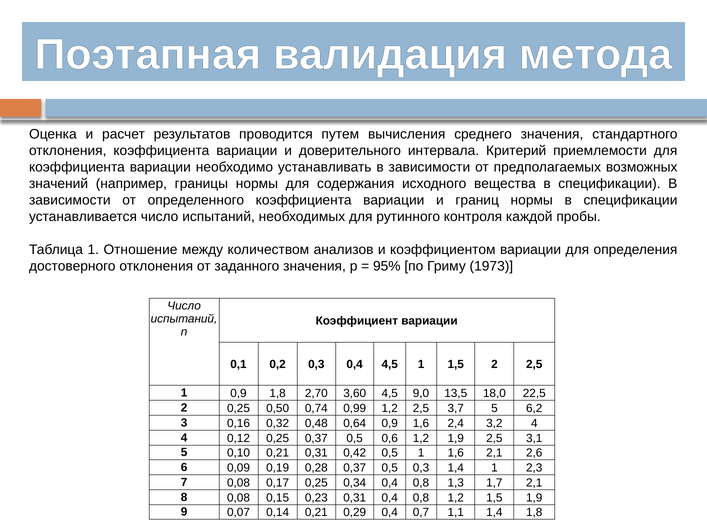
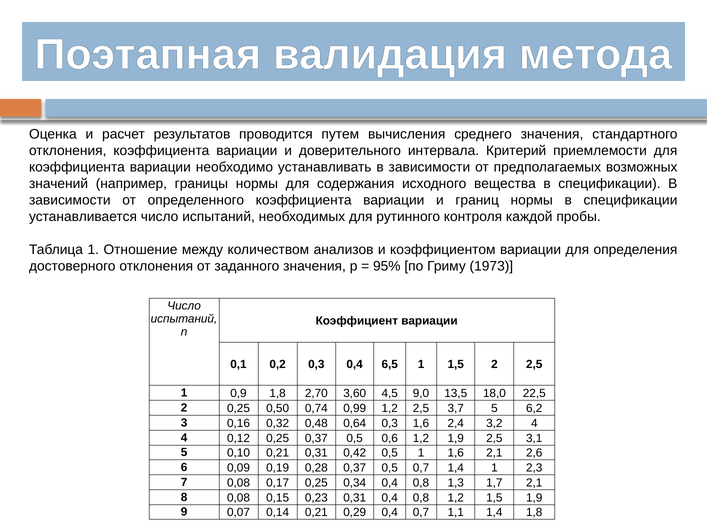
0,4 4,5: 4,5 -> 6,5 (390, 365)
0,64 0,9: 0,9 -> 0,3 (390, 423)
0,5 0,3: 0,3 -> 0,7 (421, 468)
